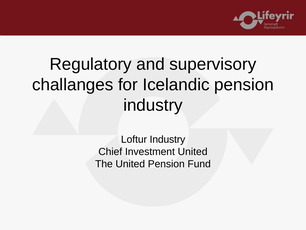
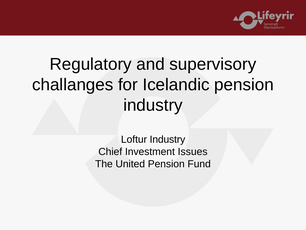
Investment United: United -> Issues (193, 151)
